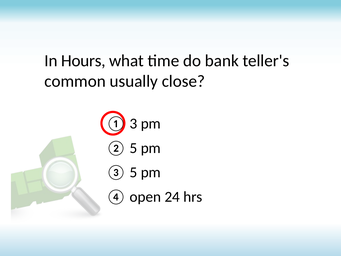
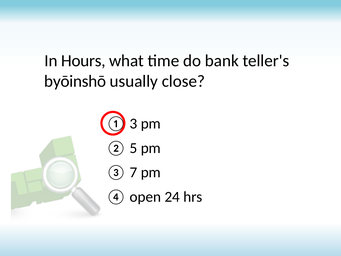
common: common -> byōinshō (75, 81)
③ 5: 5 -> 7 (134, 172)
